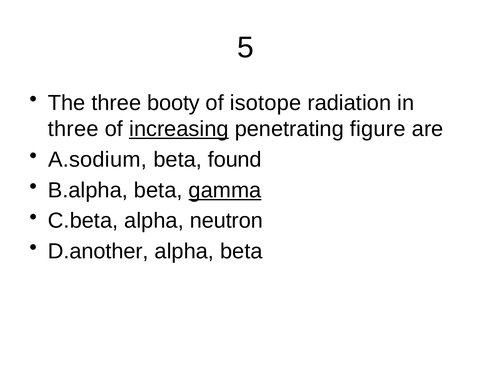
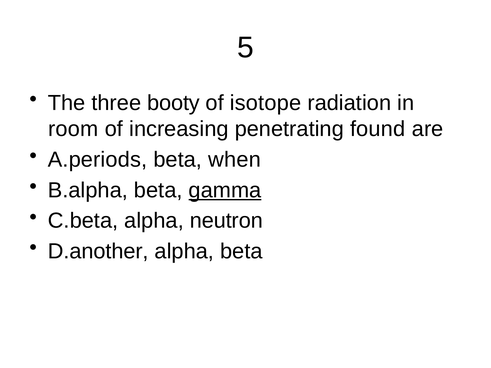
three: three -> room (73, 129)
increasing underline: present -> none (179, 129)
figure: figure -> found (378, 129)
A.sodium: A.sodium -> A.periods (98, 160)
found: found -> when (235, 160)
